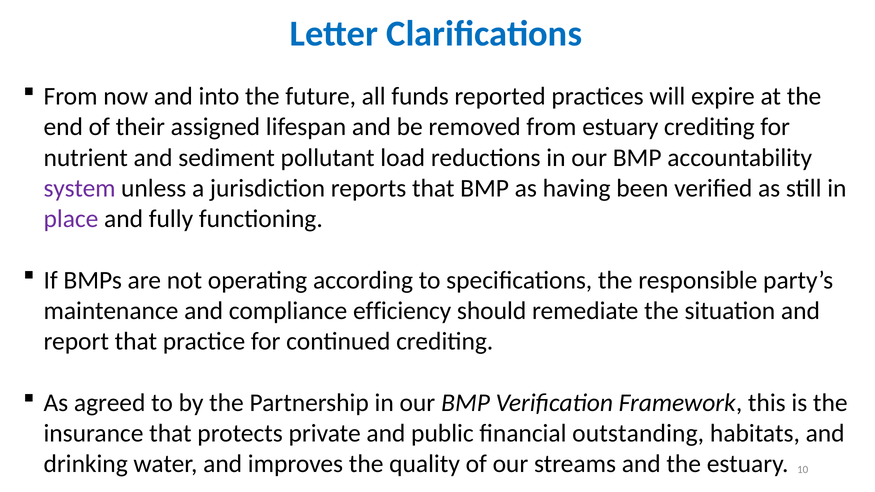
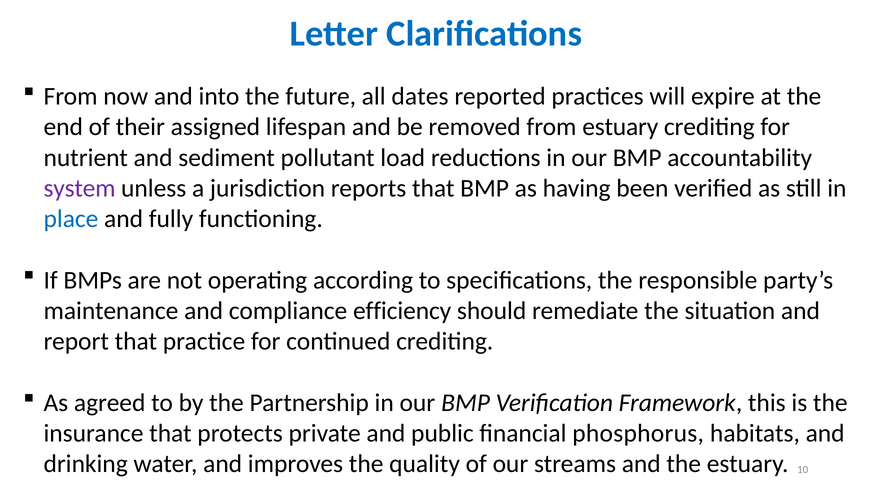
funds: funds -> dates (420, 96)
place colour: purple -> blue (71, 219)
outstanding: outstanding -> phosphorus (638, 434)
